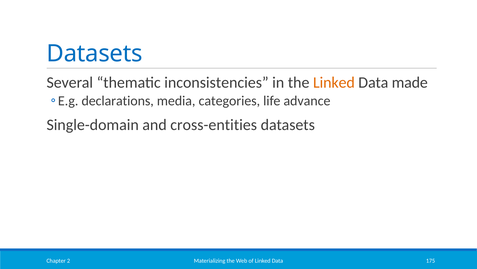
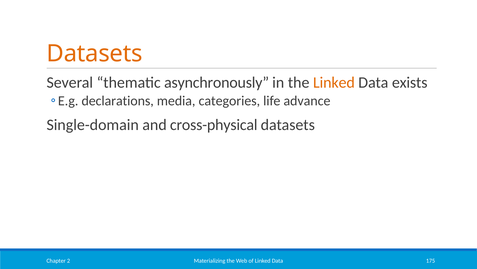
Datasets colour: blue -> orange (95, 53)
inconsistencies: inconsistencies -> asynchronously (217, 82)
made: made -> exists (410, 82)
cross-entities: cross-entities -> cross-physical (214, 125)
